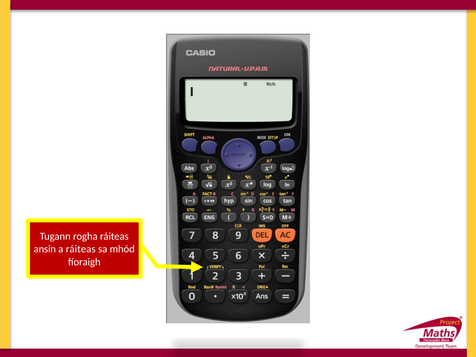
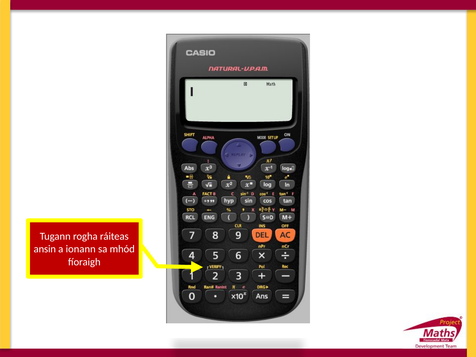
a ráiteas: ráiteas -> ionann (81, 249)
